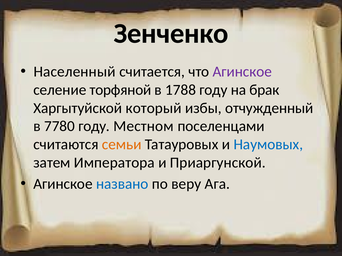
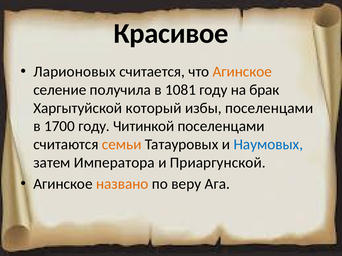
Зенченко: Зенченко -> Красивое (171, 34)
Населенный: Населенный -> Ларионовых (75, 72)
Агинское colour: purple -> orange (242, 72)
торфяной: торфяной -> получила (120, 90)
1788: 1788 -> 1081 (181, 90)
избы отчужденный: отчужденный -> поселенцами (269, 108)
7780: 7780 -> 1700 (59, 126)
Местном: Местном -> Читинкой (144, 126)
названо colour: blue -> orange (122, 184)
